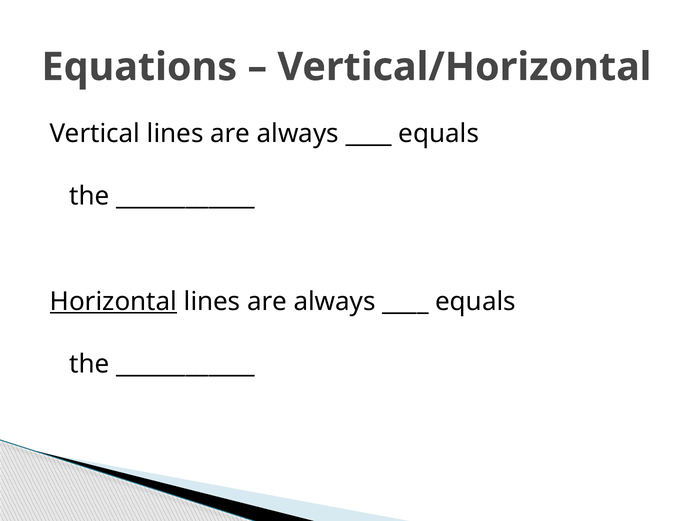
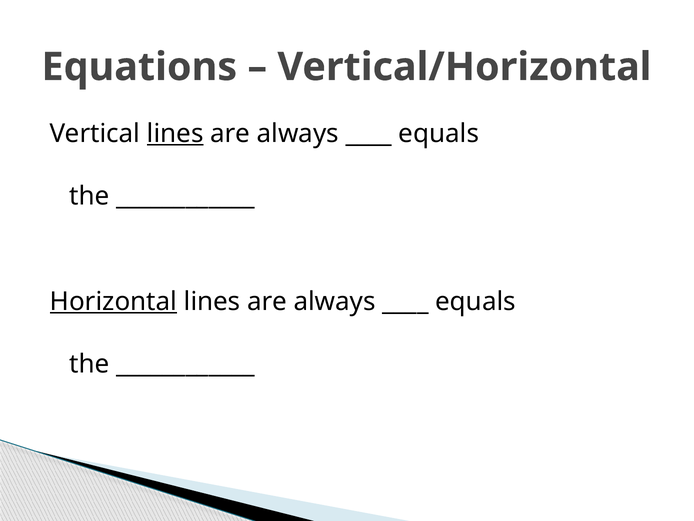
lines underline: none -> present (175, 133)
